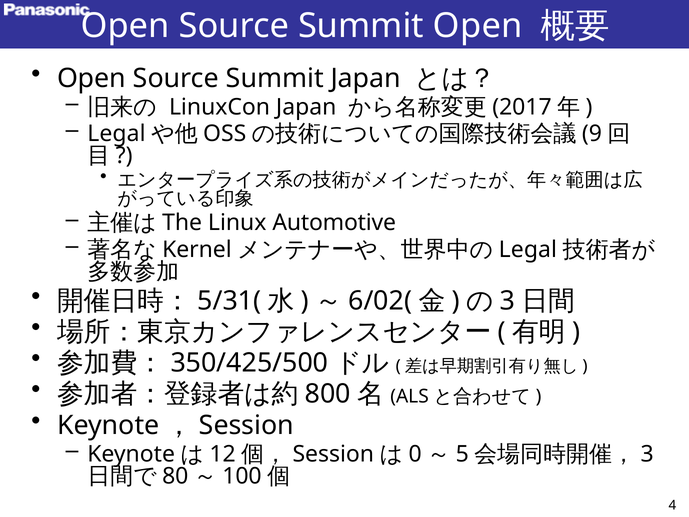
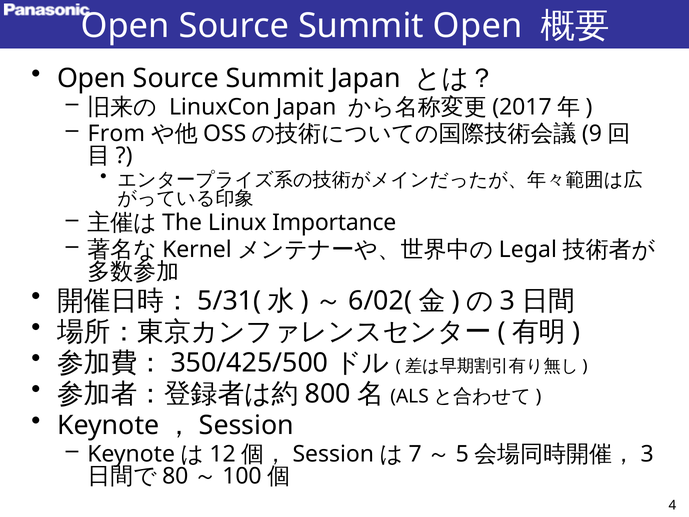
Legal: Legal -> From (116, 134)
Automotive: Automotive -> Importance (334, 223)
0: 0 -> 7 (415, 454)
